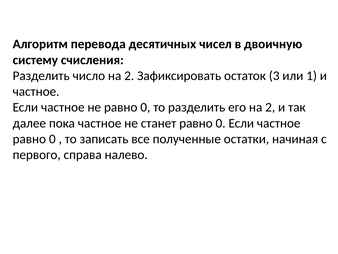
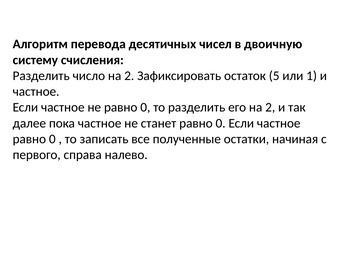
3: 3 -> 5 (274, 76)
